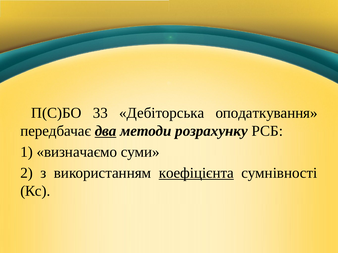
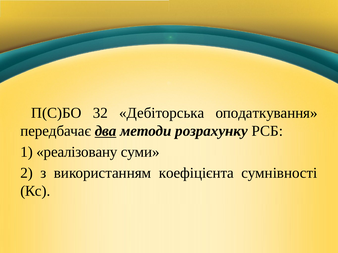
33: 33 -> 32 (100, 113)
визначаємо: визначаємо -> реалізовану (77, 152)
коефіцієнта underline: present -> none (196, 173)
